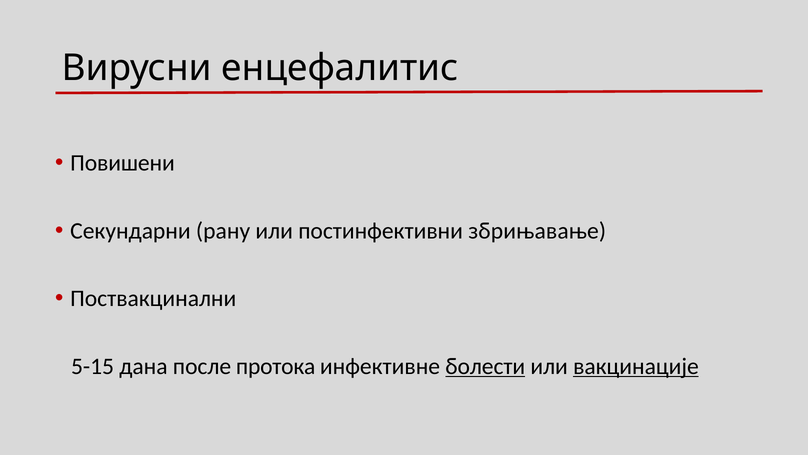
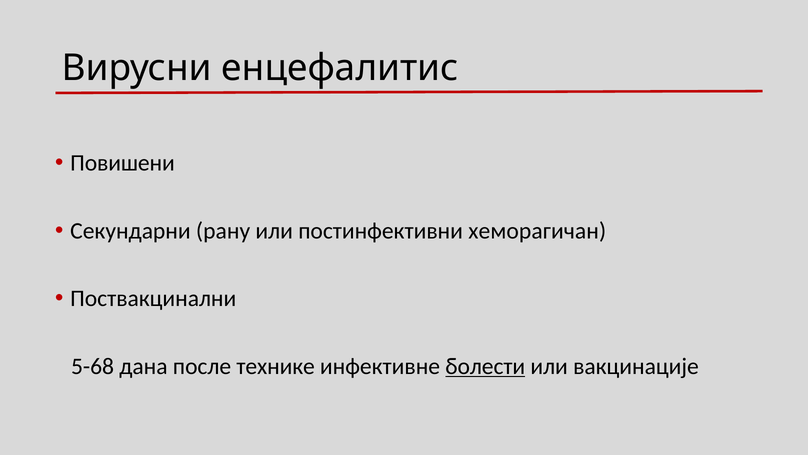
збрињавање: збрињавање -> хеморагичан (537, 230)
5-15: 5-15 -> 5-68 (93, 366)
протока: протока -> технике (276, 366)
вакцинације underline: present -> none (636, 366)
